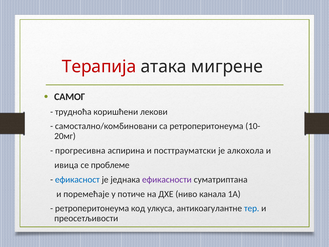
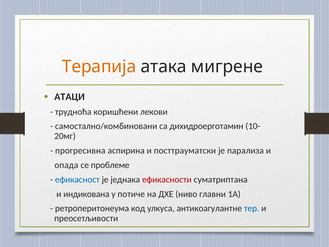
Терапија colour: red -> orange (99, 67)
САМОГ: САМОГ -> АТАЦИ (70, 97)
са ретроперитонеума: ретроперитонеума -> дихидроерготамин (206, 126)
алкохола: алкохола -> парализа (245, 150)
ивица: ивица -> опада (66, 165)
ефикасности colour: purple -> red (167, 179)
пoрeмeћaje: пoрeмeћaje -> индикована (86, 194)
канала: канала -> главни (213, 194)
